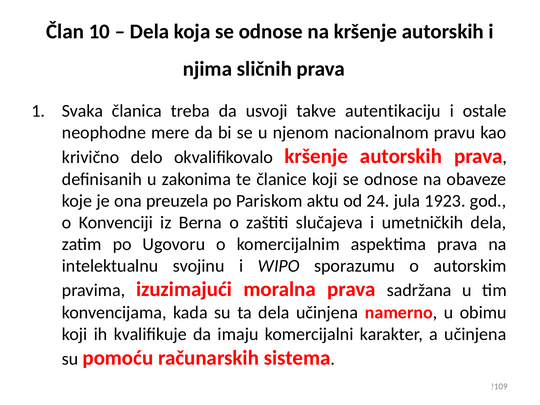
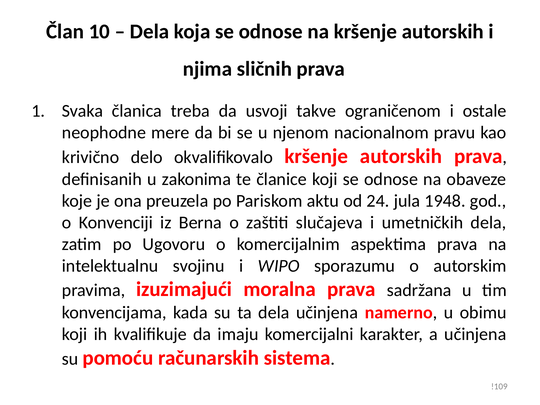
autentikaciju: autentikaciju -> ograničenom (393, 111)
1923: 1923 -> 1948 (445, 201)
